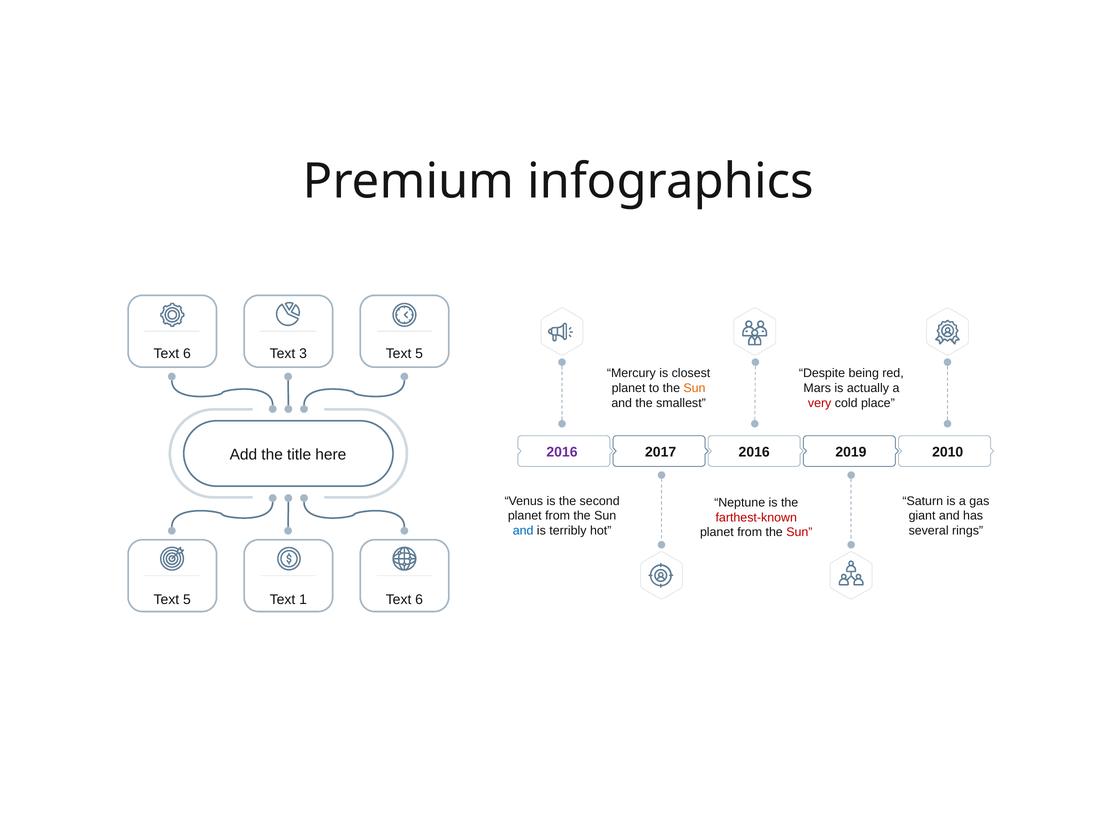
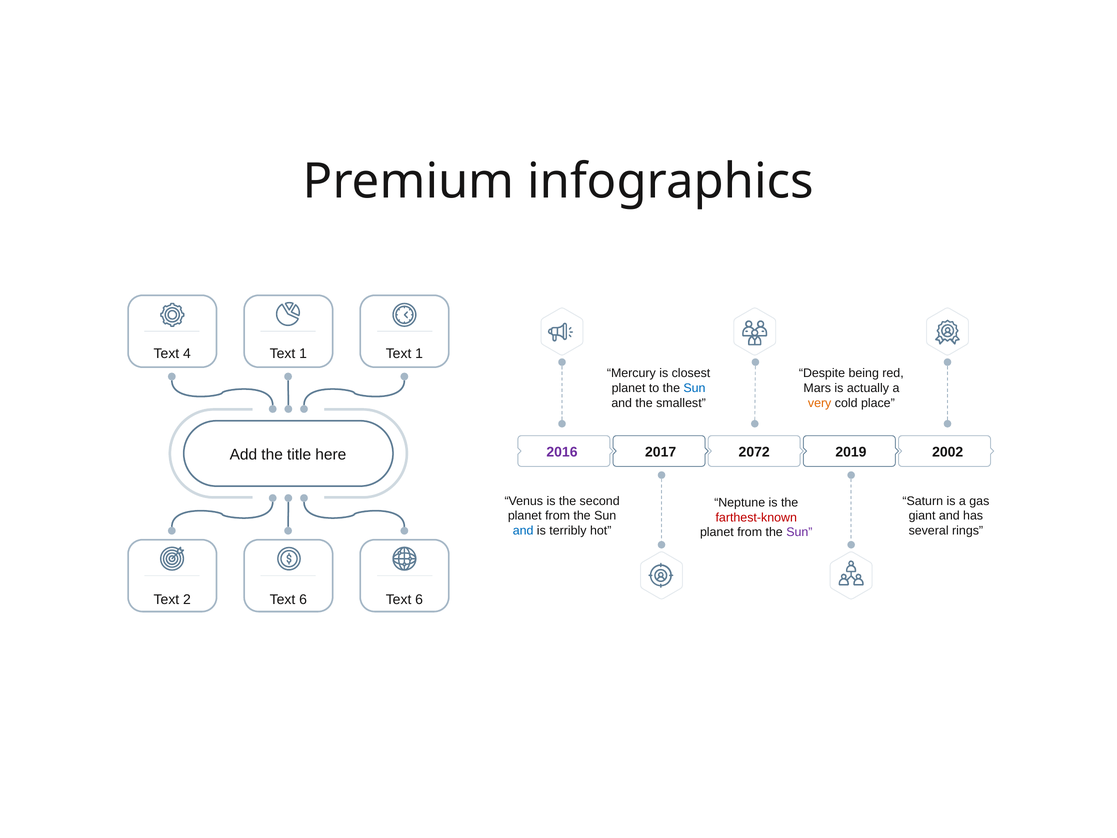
6: 6 -> 4 (187, 354)
3: 3 -> 1 (303, 353)
5: 5 -> 1 (419, 353)
Sun colour: orange -> blue (694, 388)
very colour: red -> orange (820, 403)
2017 2016: 2016 -> 2072 (754, 452)
2010: 2010 -> 2002 (948, 452)
Sun colour: red -> purple (799, 532)
5: 5 -> 2 (187, 599)
1: 1 -> 6 (303, 599)
